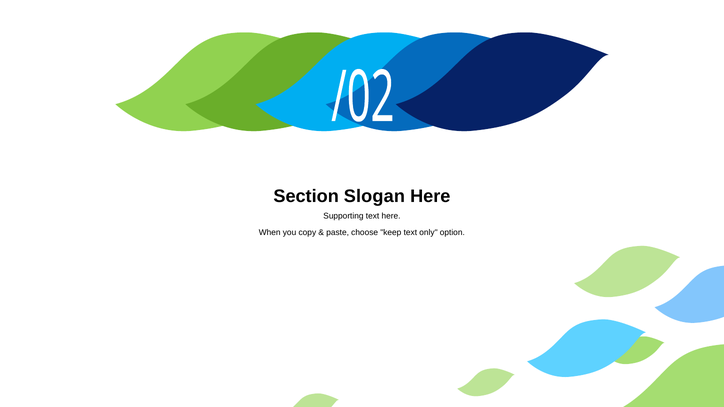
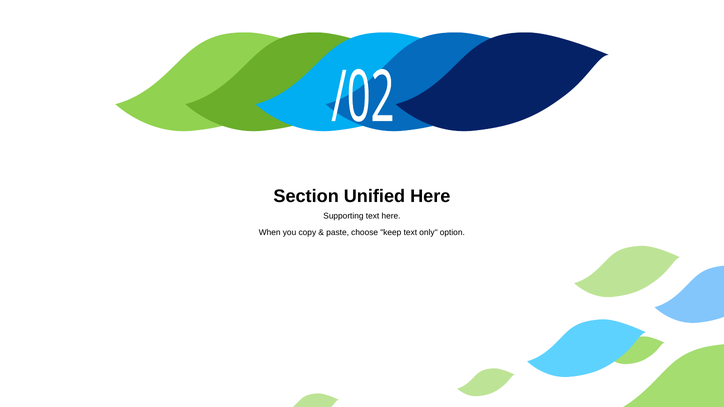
Slogan: Slogan -> Unified (374, 196)
